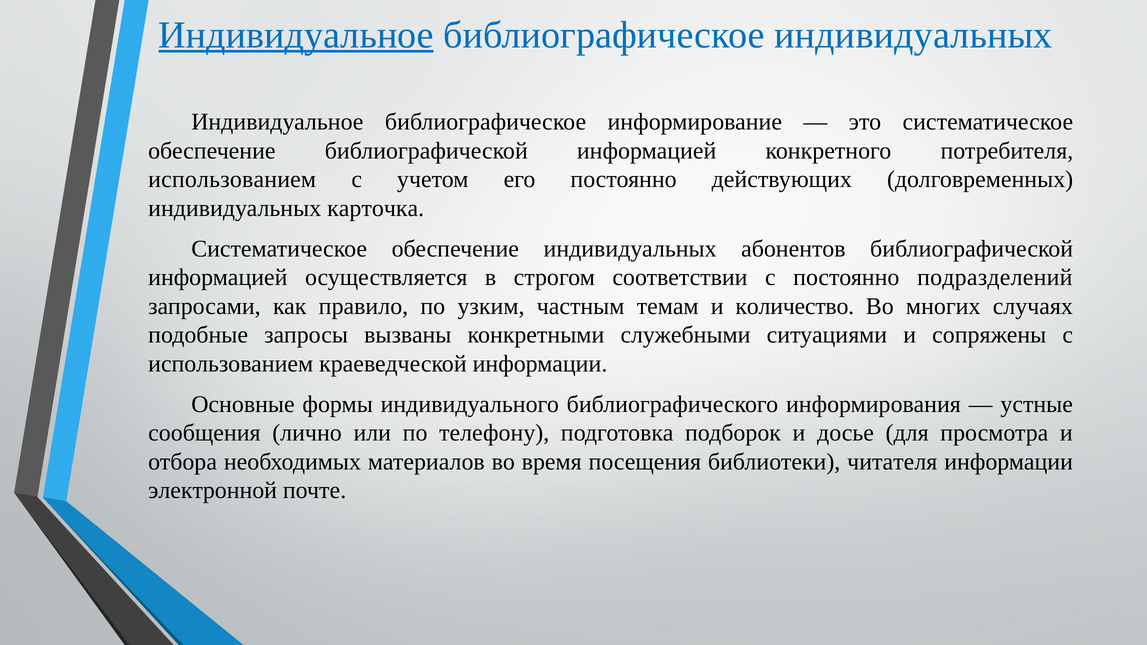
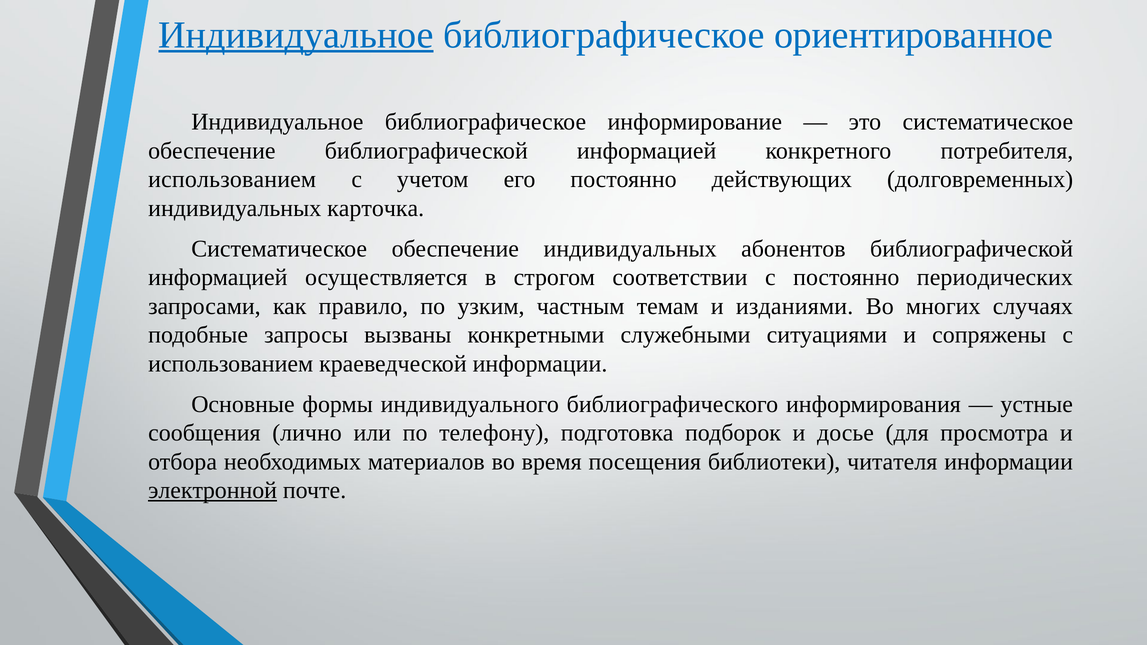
библиографическое индивидуальных: индивидуальных -> ориентированное (914, 35)
подразделений: подразделений -> периодических (995, 278)
количество: количество -> изданиями (795, 306)
электронной underline: none -> present (213, 491)
